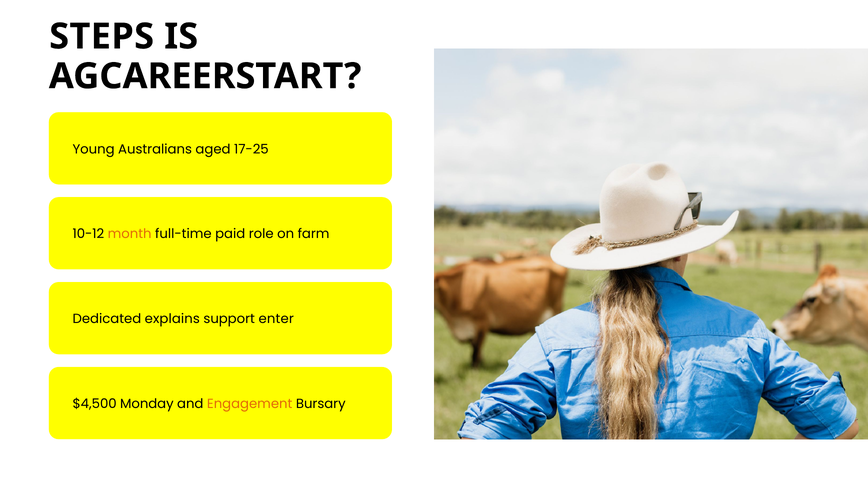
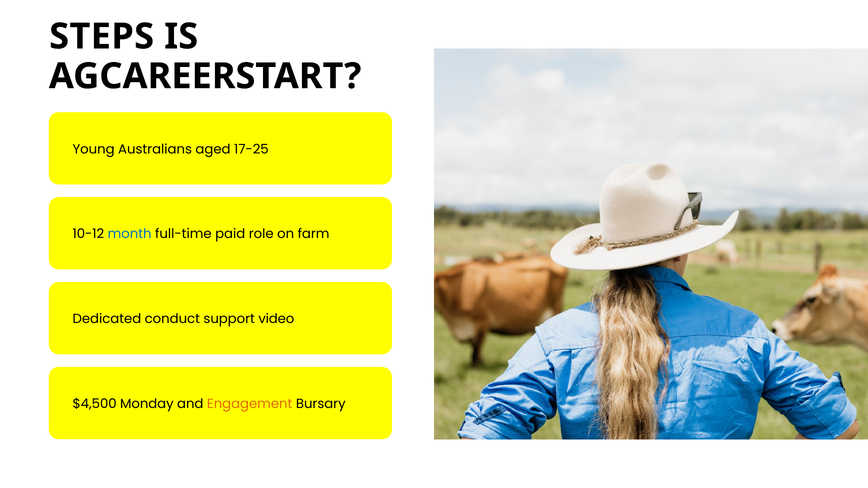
month colour: orange -> blue (130, 234)
explains: explains -> conduct (172, 319)
enter: enter -> video (276, 319)
